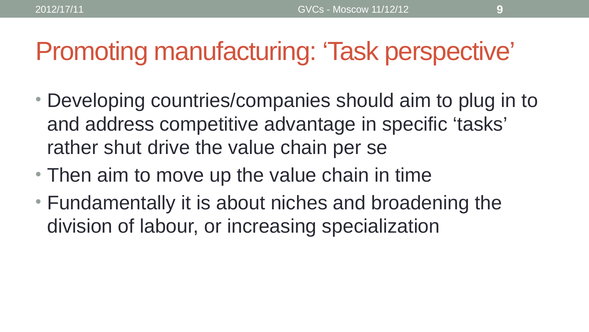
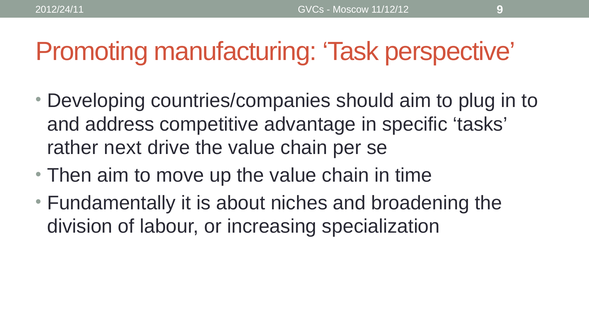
2012/17/11: 2012/17/11 -> 2012/24/11 (60, 9)
shut: shut -> next (123, 147)
